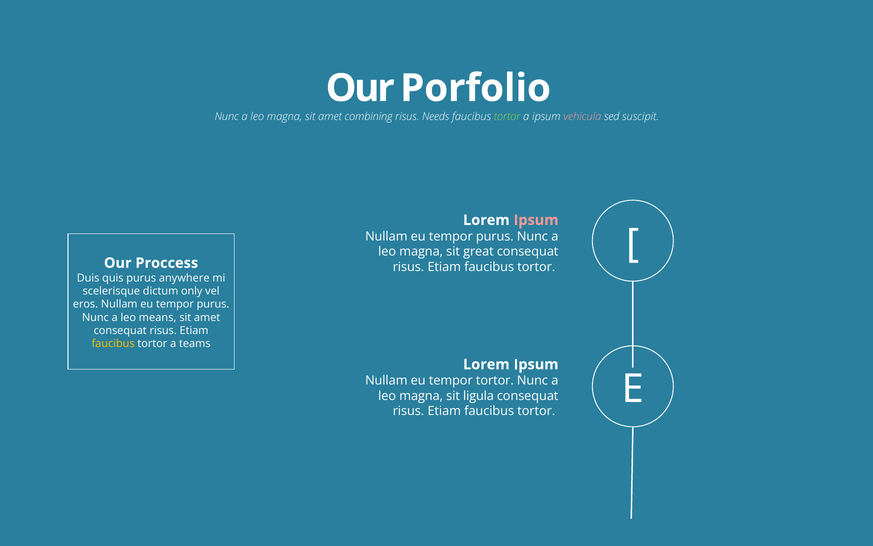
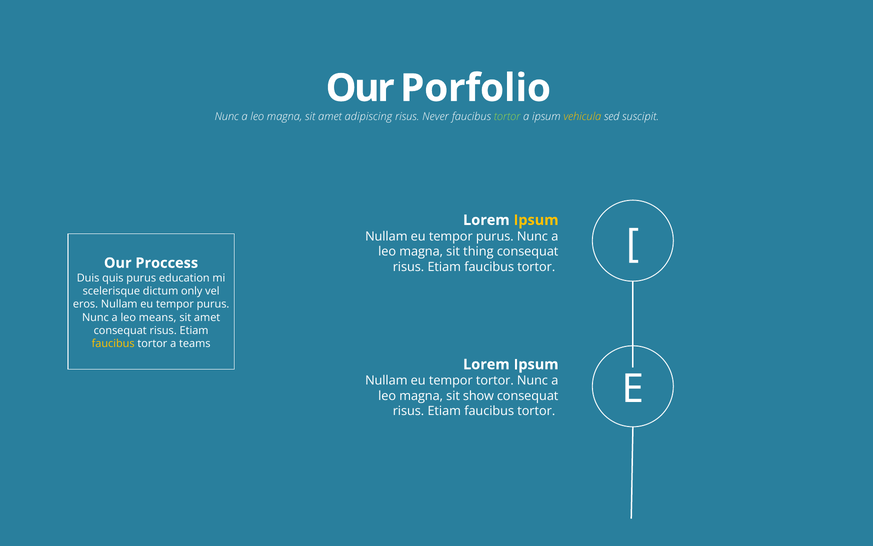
combining: combining -> adipiscing (368, 117)
Needs: Needs -> Never (436, 117)
vehicula colour: pink -> yellow (582, 117)
Ipsum colour: pink -> yellow (536, 220)
great: great -> thing (478, 251)
anywhere: anywhere -> education (184, 278)
ligula: ligula -> show (478, 396)
